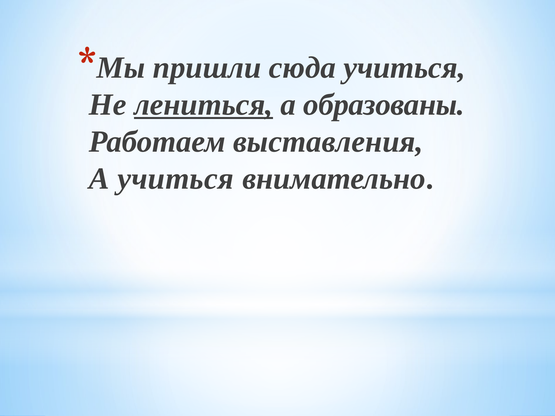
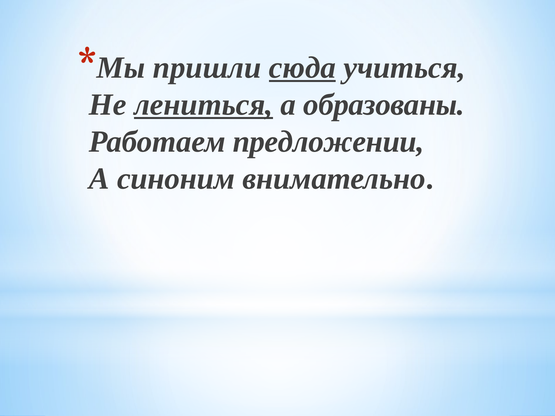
сюда underline: none -> present (302, 68)
выставления: выставления -> предложении (328, 142)
А учиться: учиться -> синоним (176, 179)
